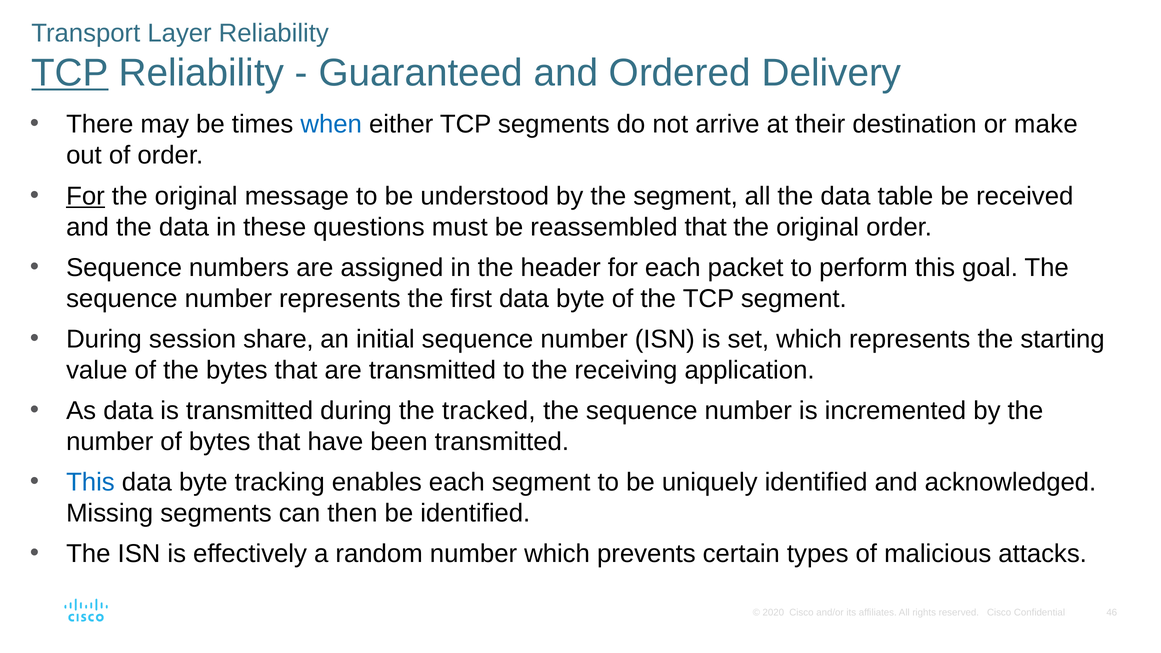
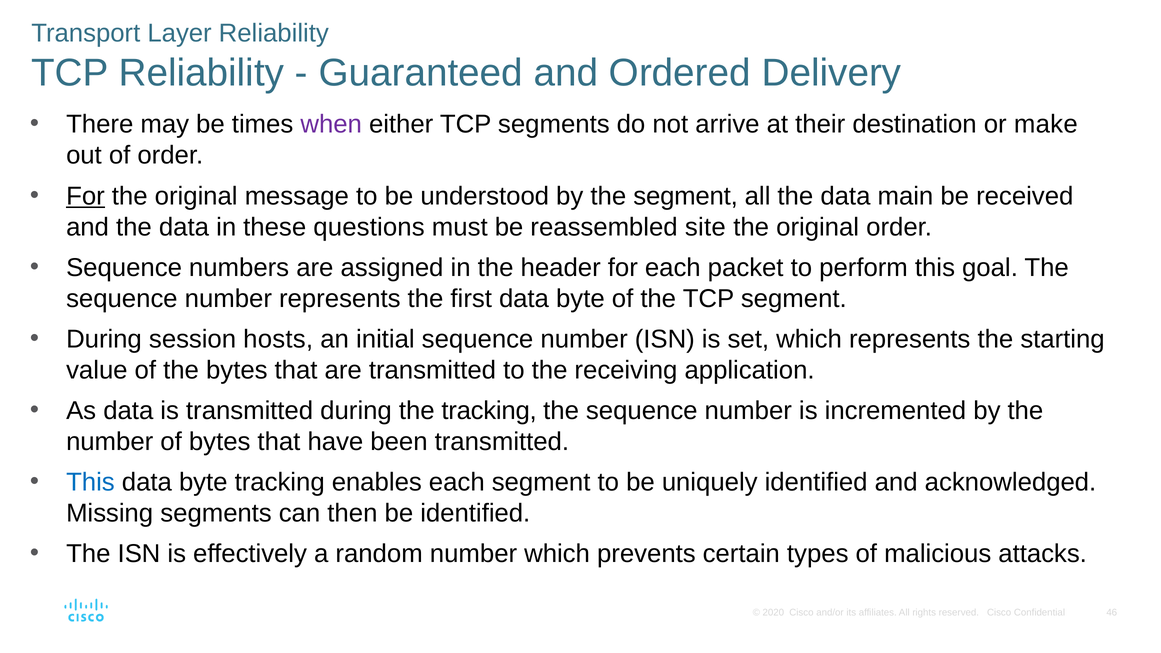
TCP underline: present -> none (70, 73)
when colour: blue -> purple (331, 125)
table: table -> main (905, 196)
reassembled that: that -> site (705, 227)
share: share -> hosts (278, 339)
the tracked: tracked -> tracking (489, 411)
